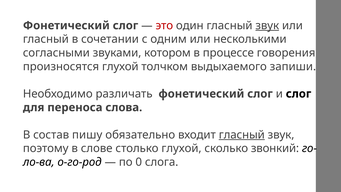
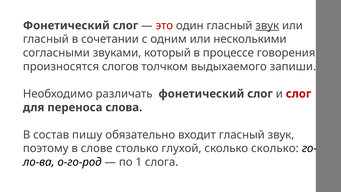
котором: котором -> который (167, 53)
произносятся глухой: глухой -> слогов (120, 66)
слог colour: black -> red (299, 94)
гласный underline: present -> none (242, 135)
сколько звонкий: звонкий -> сколько (275, 148)
0: 0 -> 1 (139, 162)
